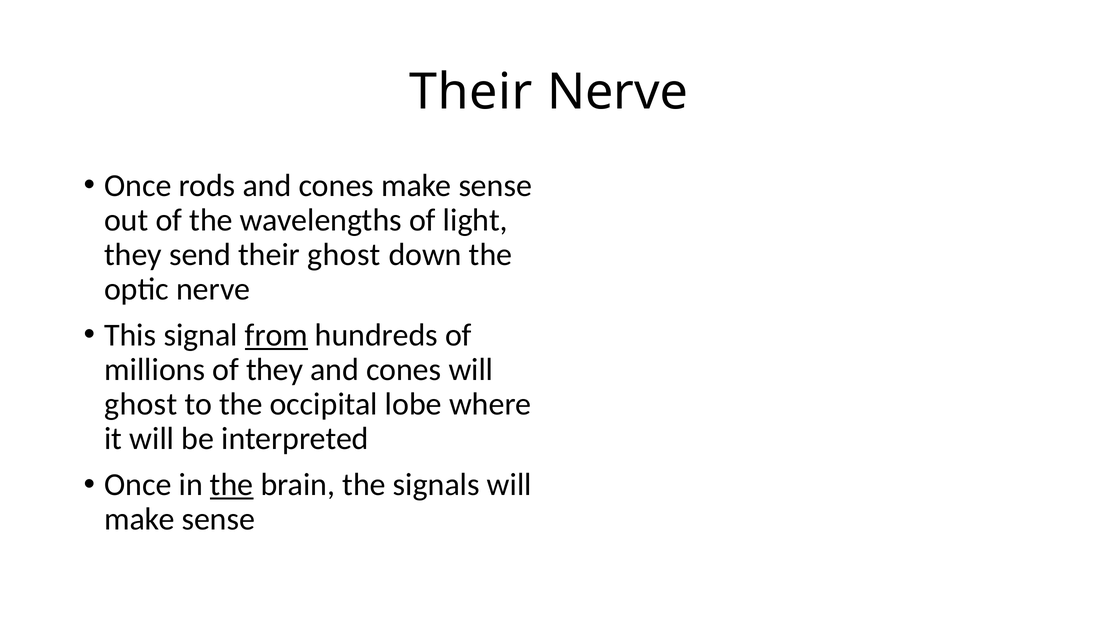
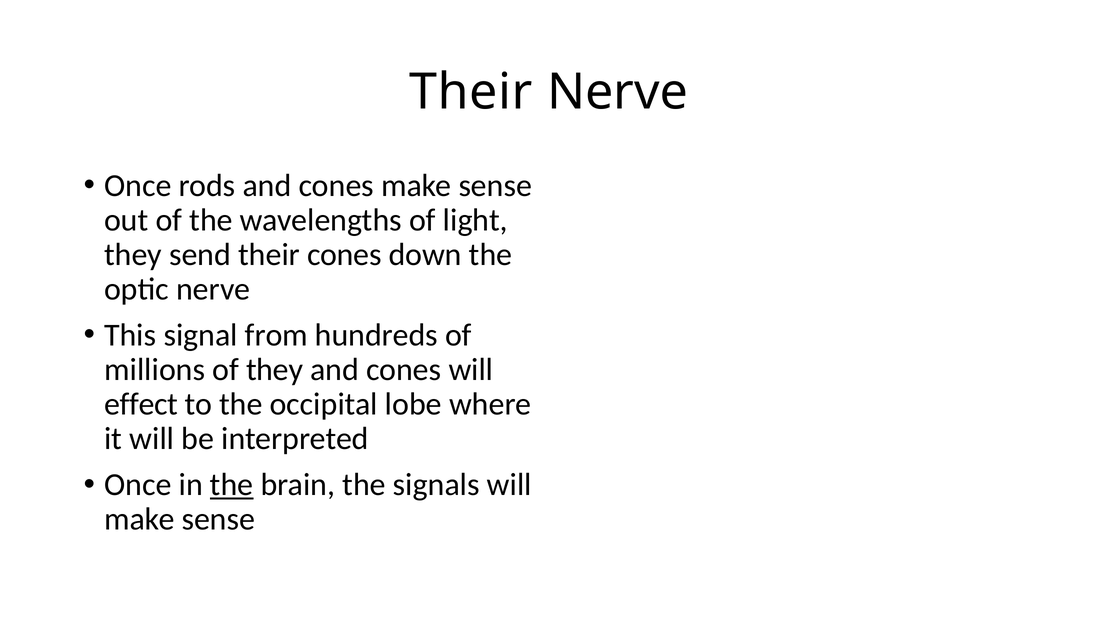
their ghost: ghost -> cones (344, 255)
from underline: present -> none (276, 335)
ghost: ghost -> effect (141, 404)
